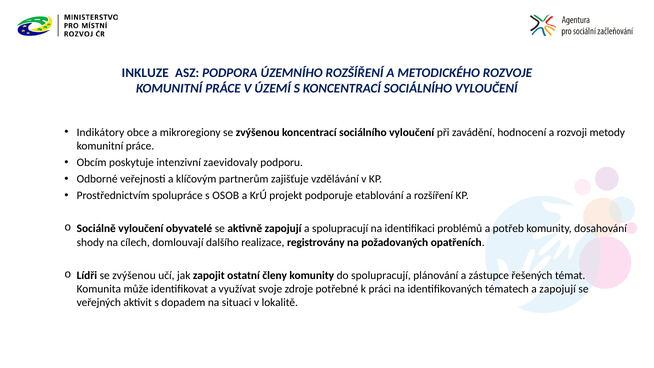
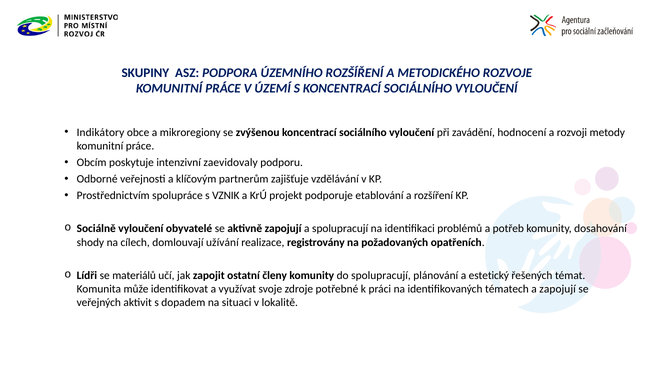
INKLUZE: INKLUZE -> SKUPINY (145, 73)
OSOB: OSOB -> VZNIK (226, 196)
dalšího: dalšího -> užívání (222, 242)
Lídři se zvýšenou: zvýšenou -> materiálů (134, 275)
zástupce: zástupce -> estetický (489, 275)
